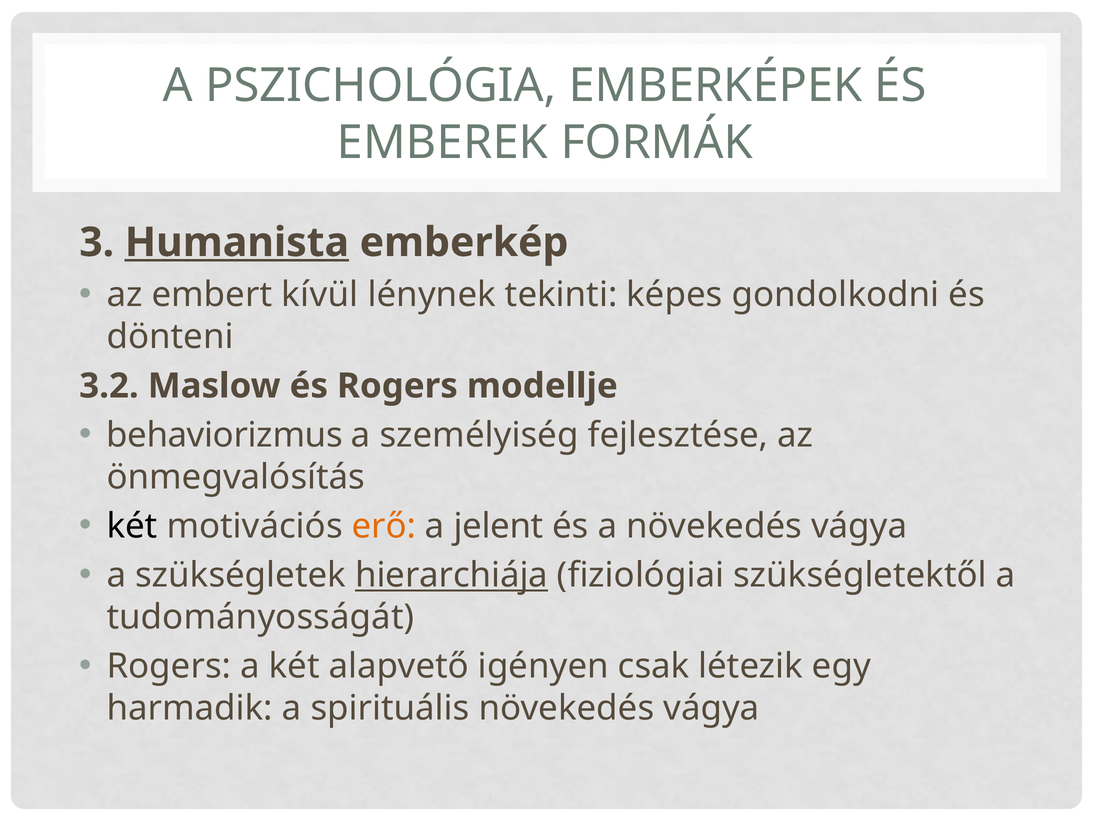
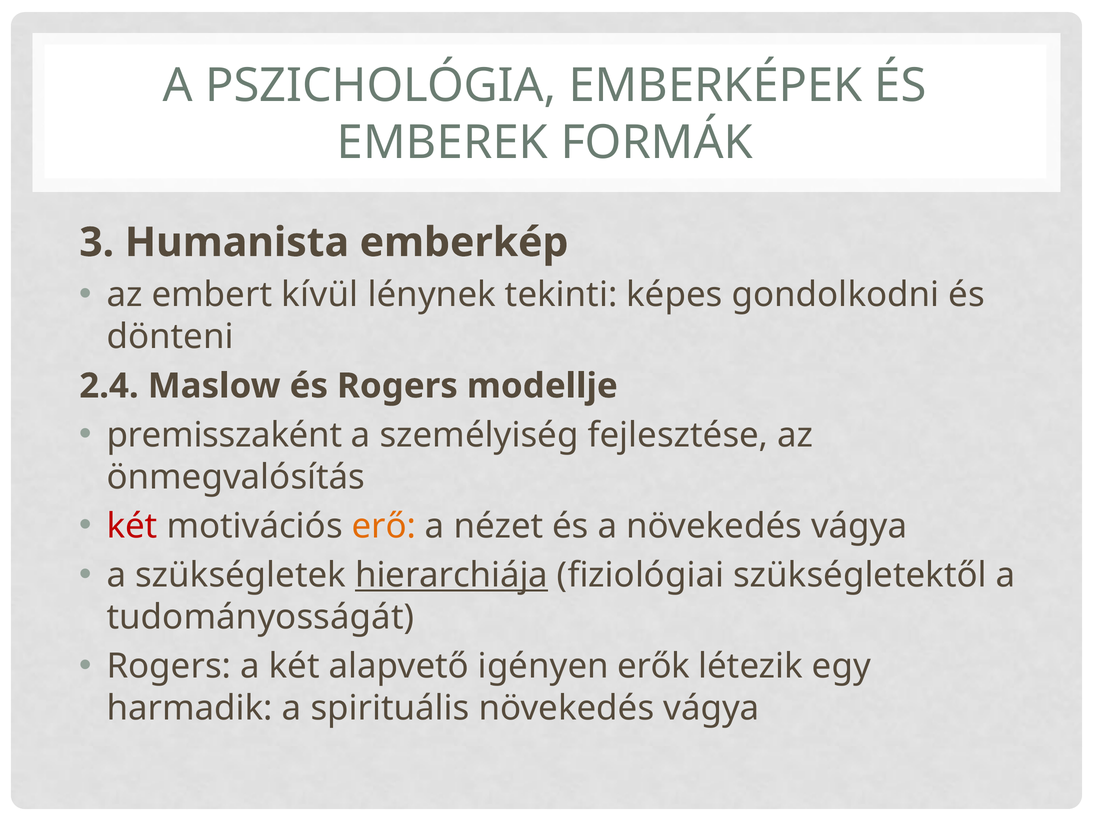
Humanista underline: present -> none (237, 242)
3.2: 3.2 -> 2.4 (109, 386)
behaviorizmus: behaviorizmus -> premisszaként (224, 435)
két colour: black -> red (132, 526)
jelent: jelent -> nézet (498, 526)
csak: csak -> erők (654, 666)
